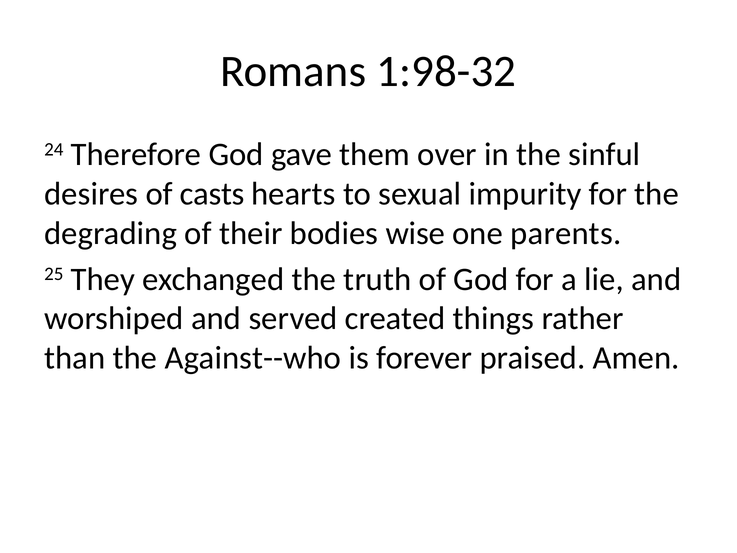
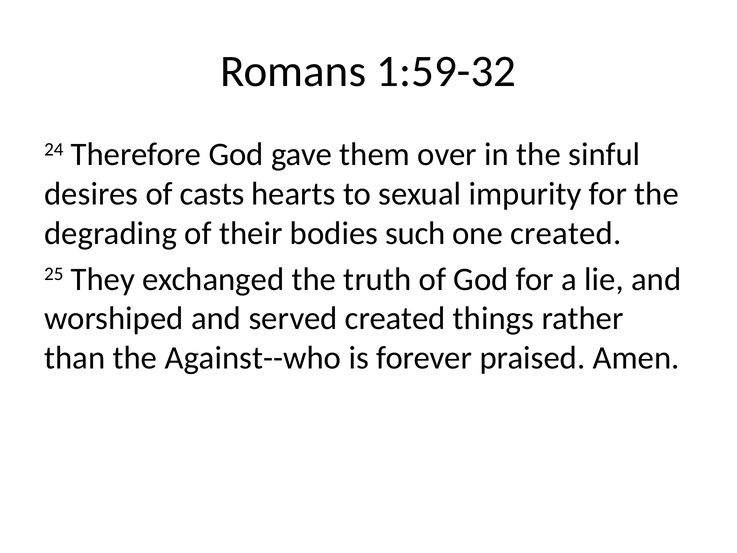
1:98-32: 1:98-32 -> 1:59-32 (446, 71)
wise: wise -> such (415, 233)
one parents: parents -> created (566, 233)
